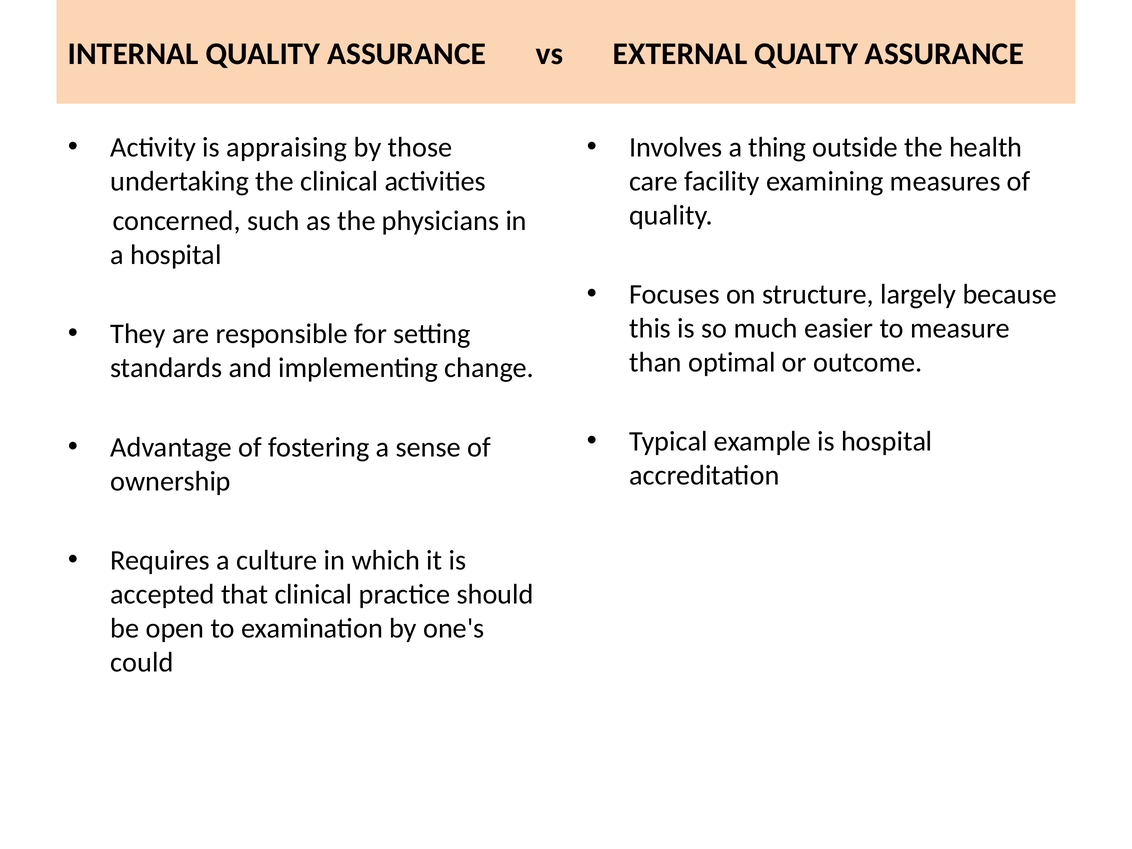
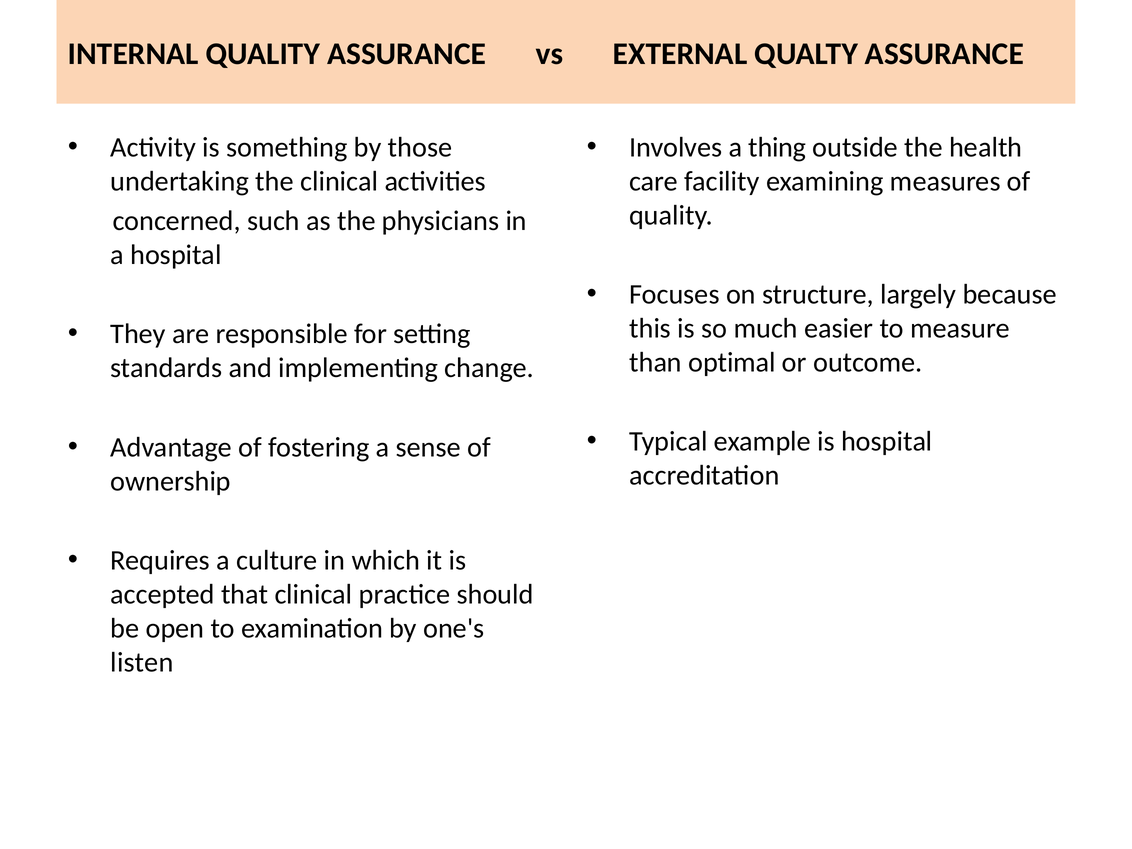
appraising: appraising -> something (287, 147)
could: could -> listen (142, 662)
